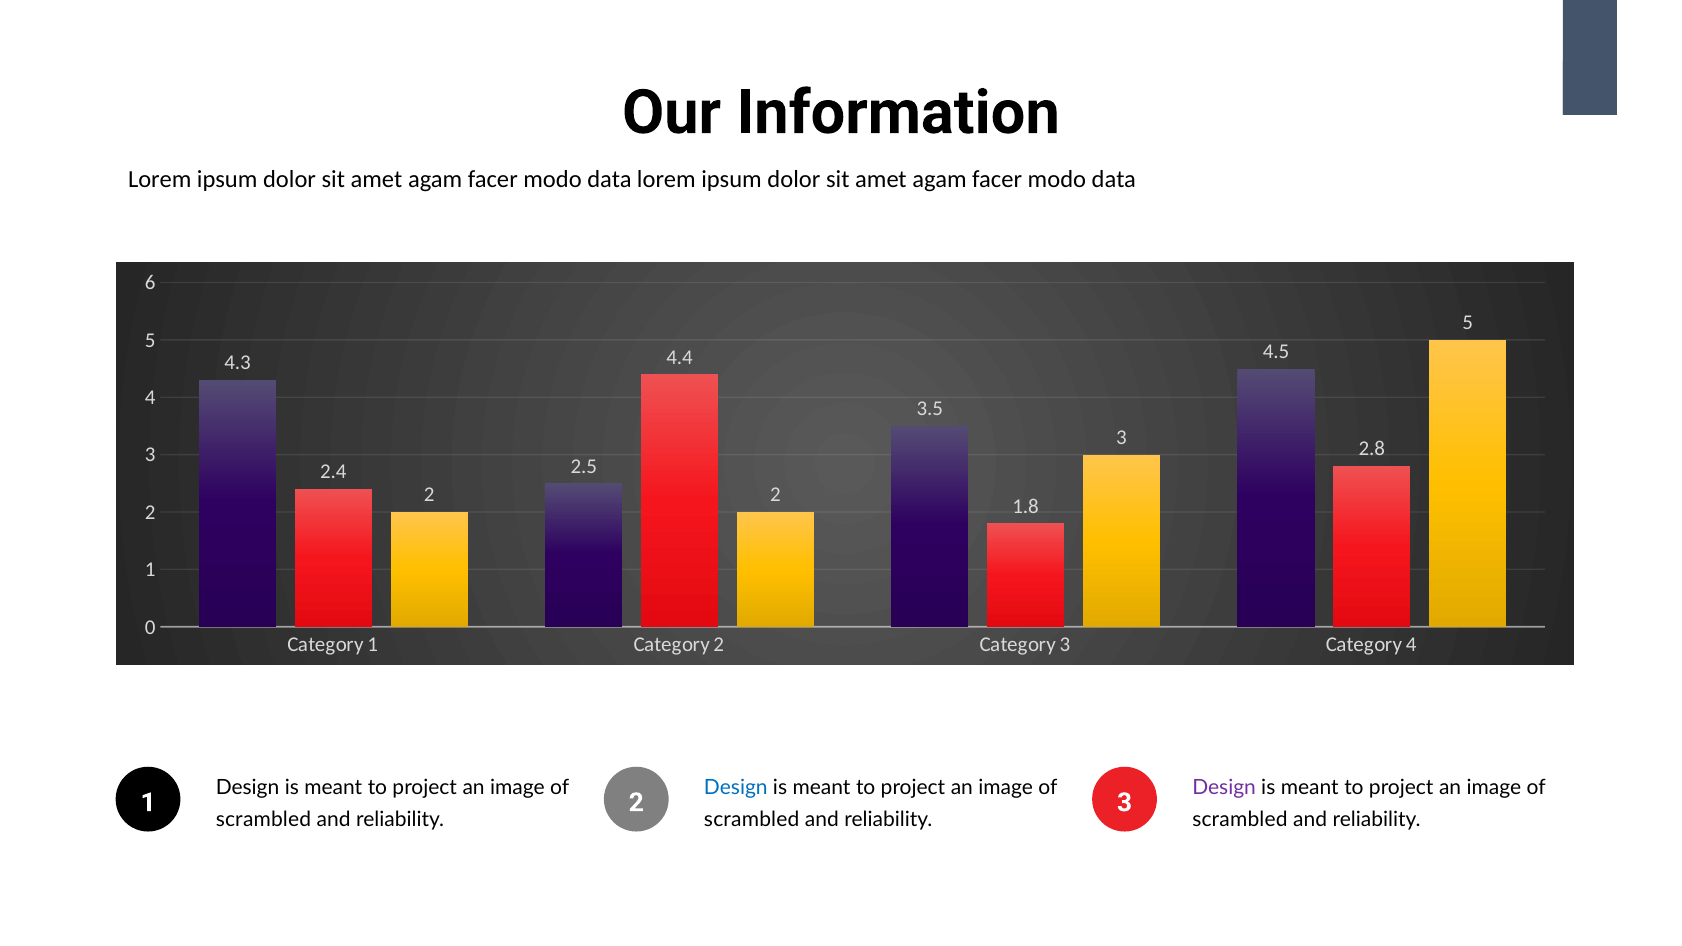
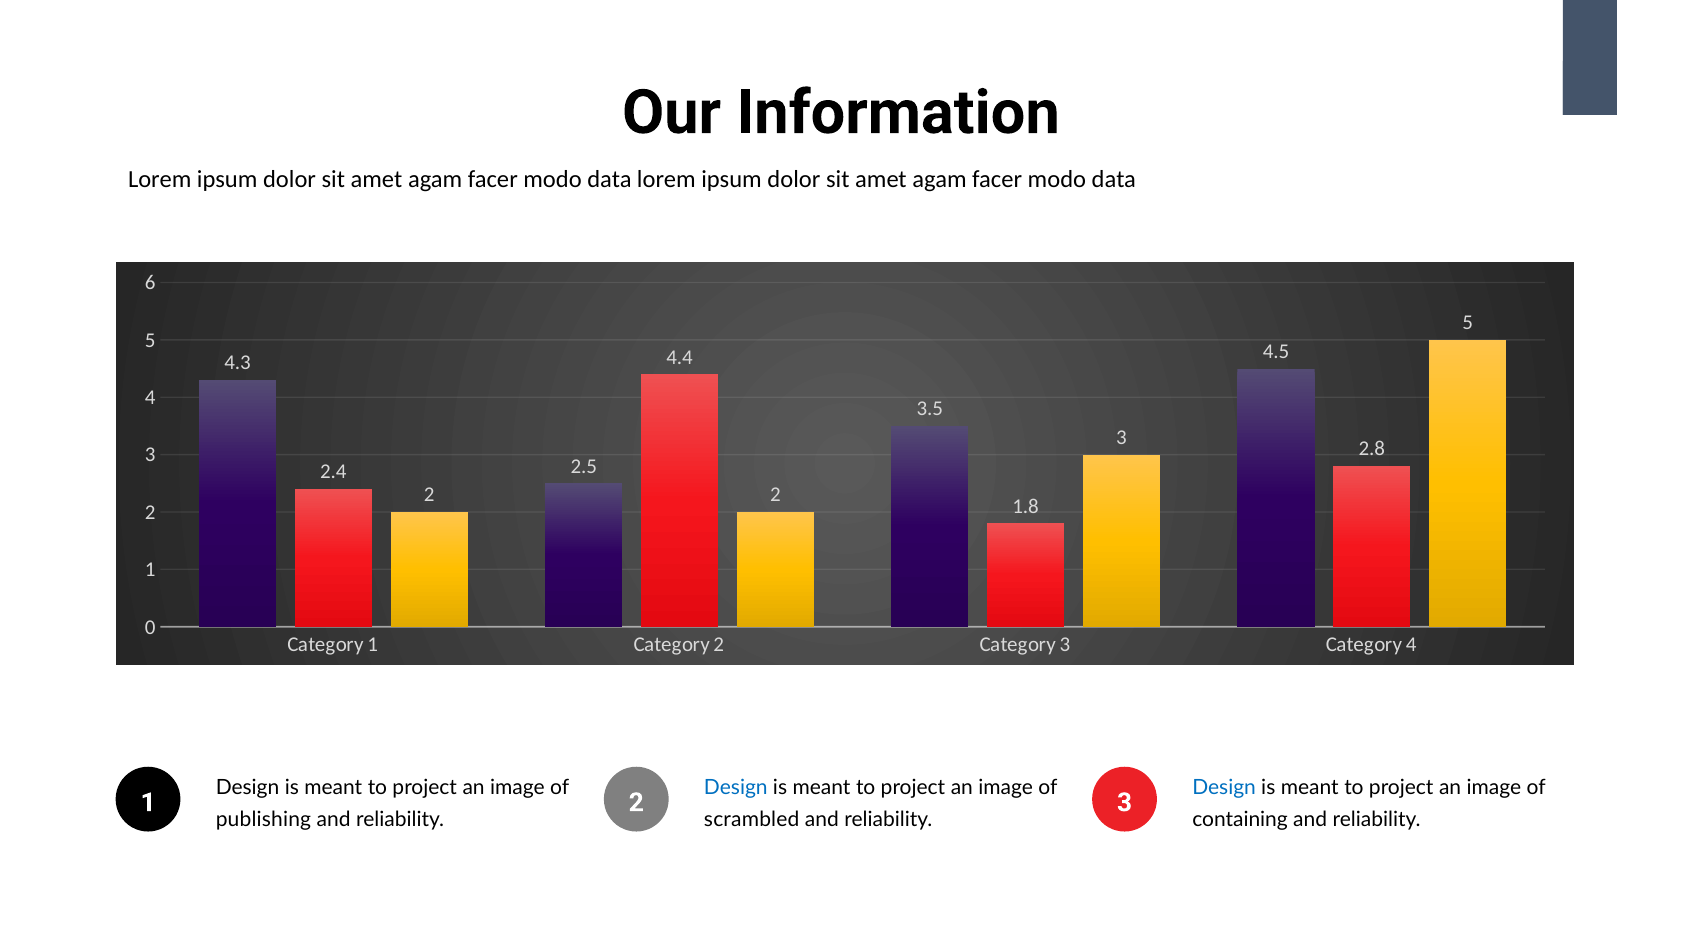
Design colour: purple -> blue (1224, 788)
scrambled: scrambled -> publishing (263, 820)
scrambled: scrambled -> containing (1240, 820)
